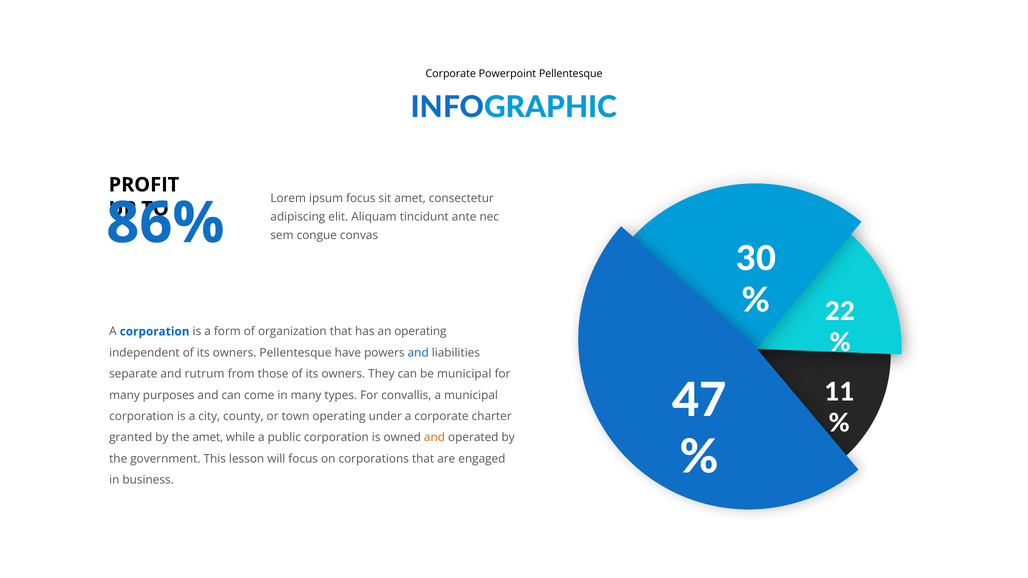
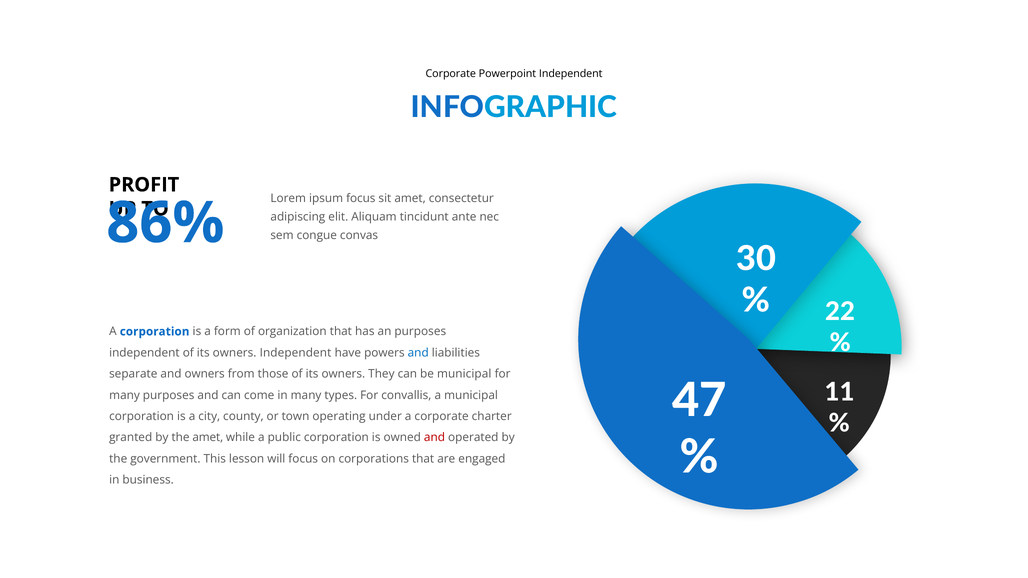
Powerpoint Pellentesque: Pellentesque -> Independent (571, 74)
an operating: operating -> purposes (420, 332)
owners Pellentesque: Pellentesque -> Independent (295, 353)
and rutrum: rutrum -> owners (205, 374)
and colour: orange -> red (434, 438)
